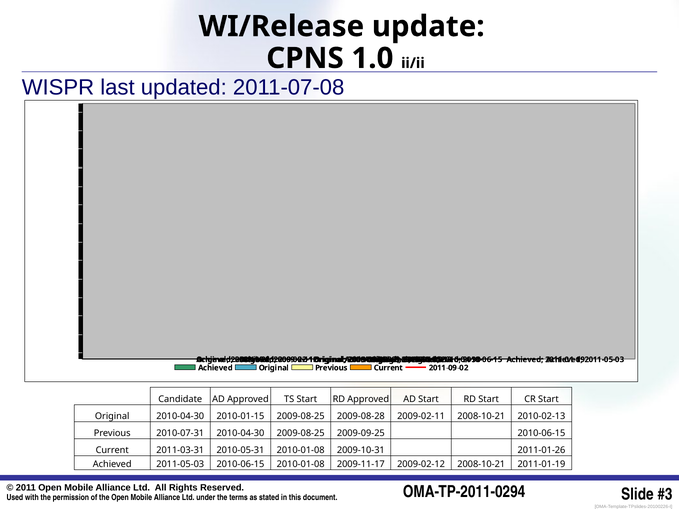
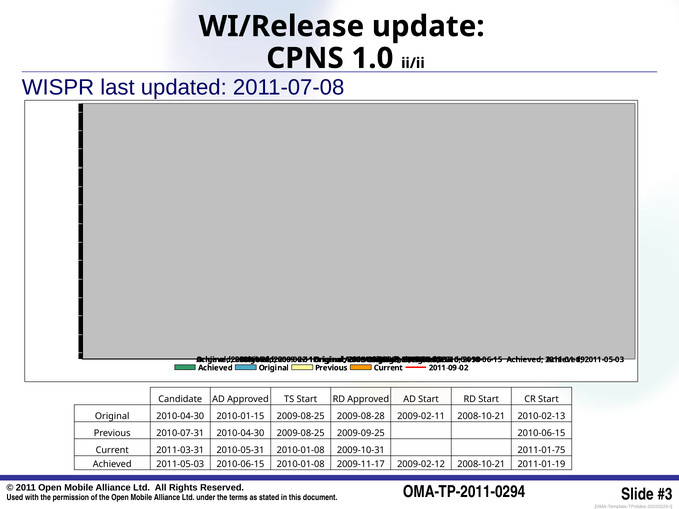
2011-01-26: 2011-01-26 -> 2011-01-75 (541, 451)
